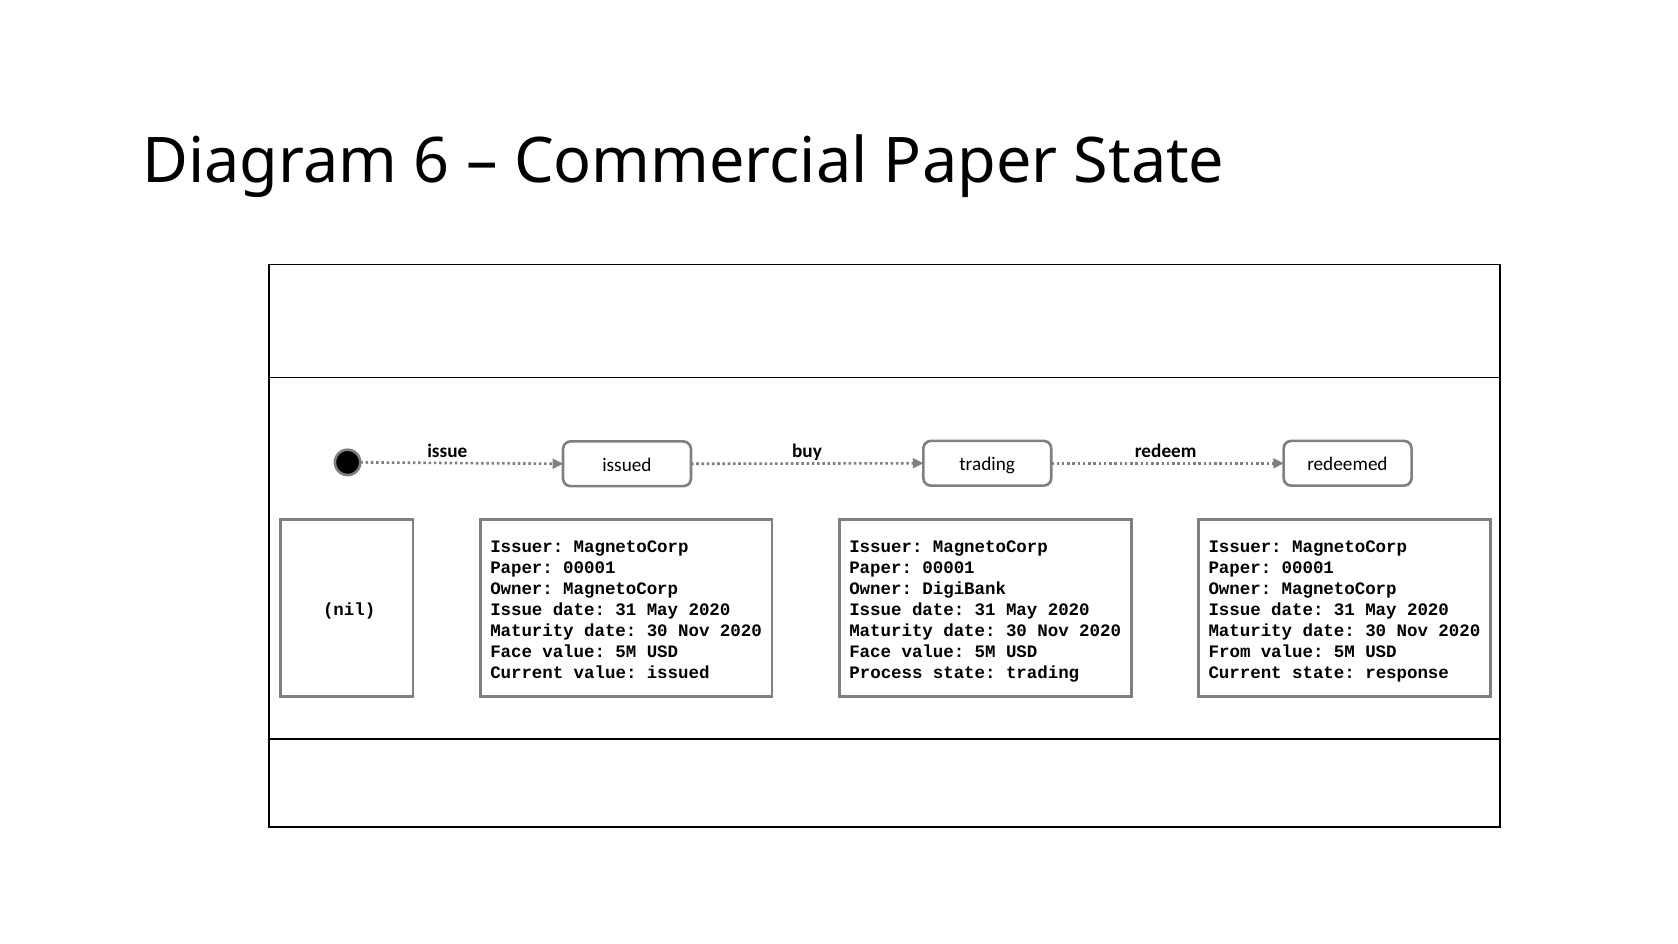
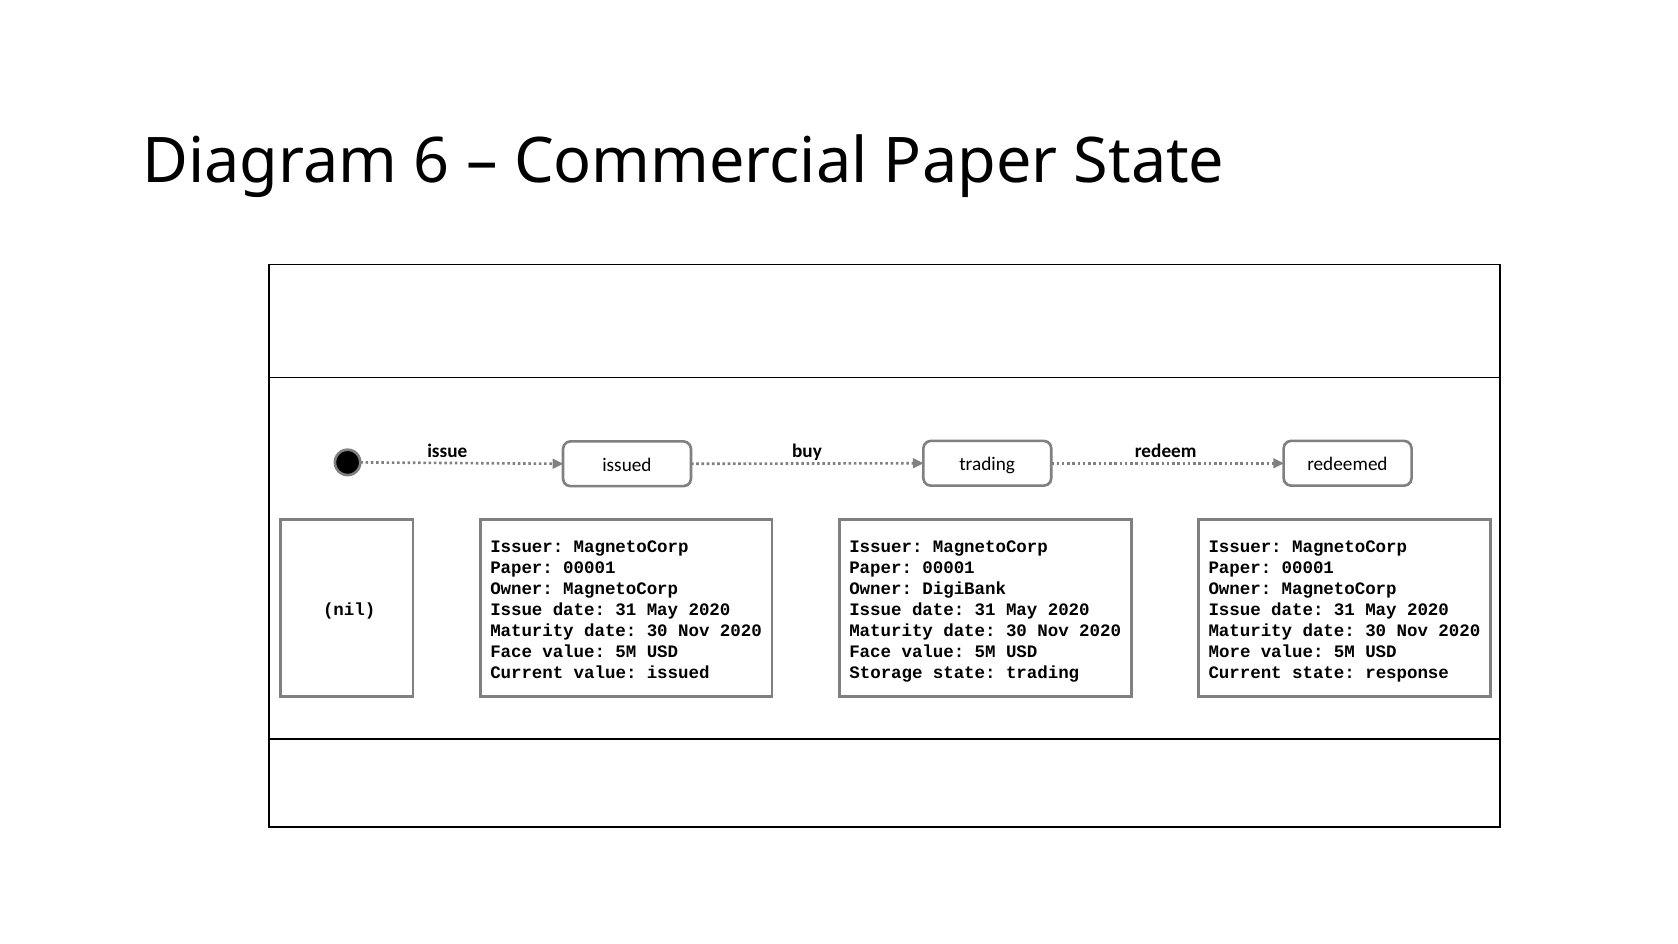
From: From -> More (1230, 651)
Process: Process -> Storage (886, 672)
